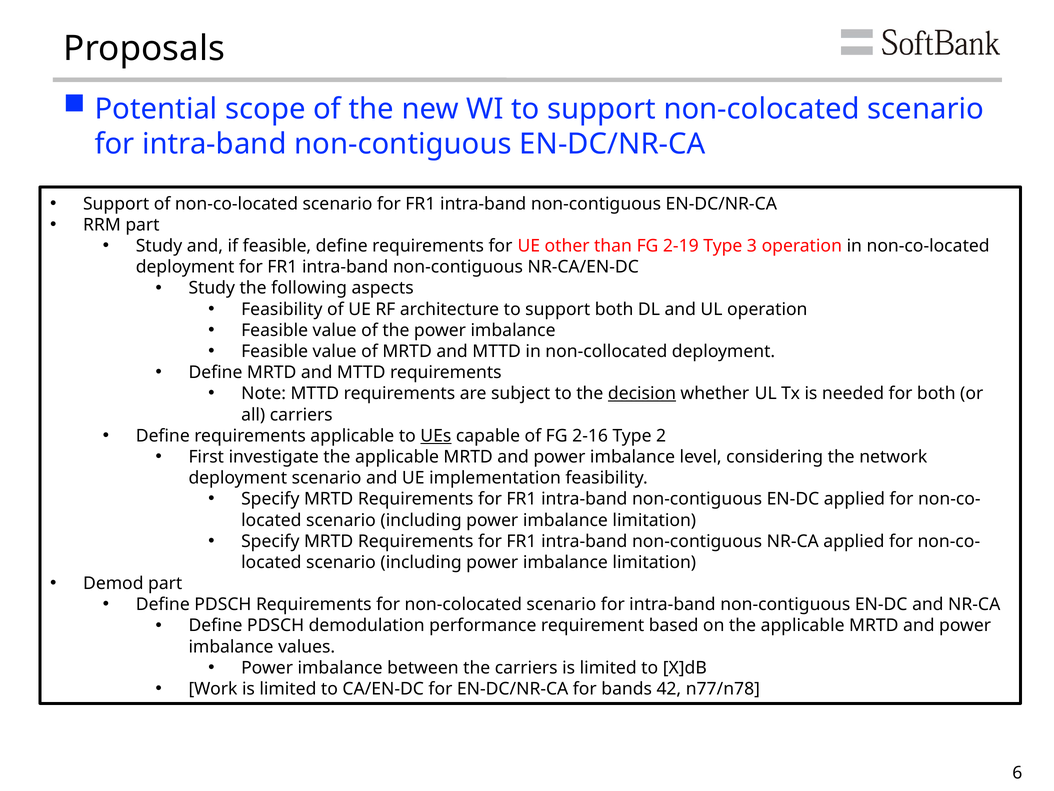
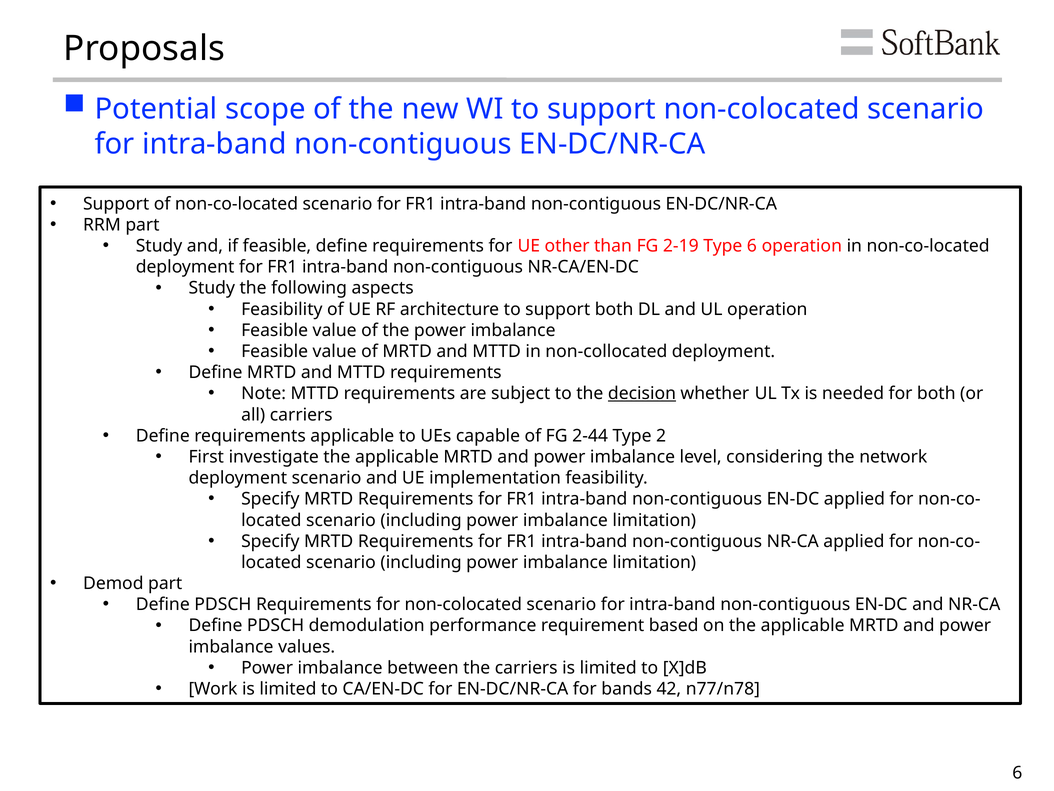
Type 3: 3 -> 6 (752, 246)
UEs underline: present -> none (436, 436)
2-16: 2-16 -> 2-44 (590, 436)
